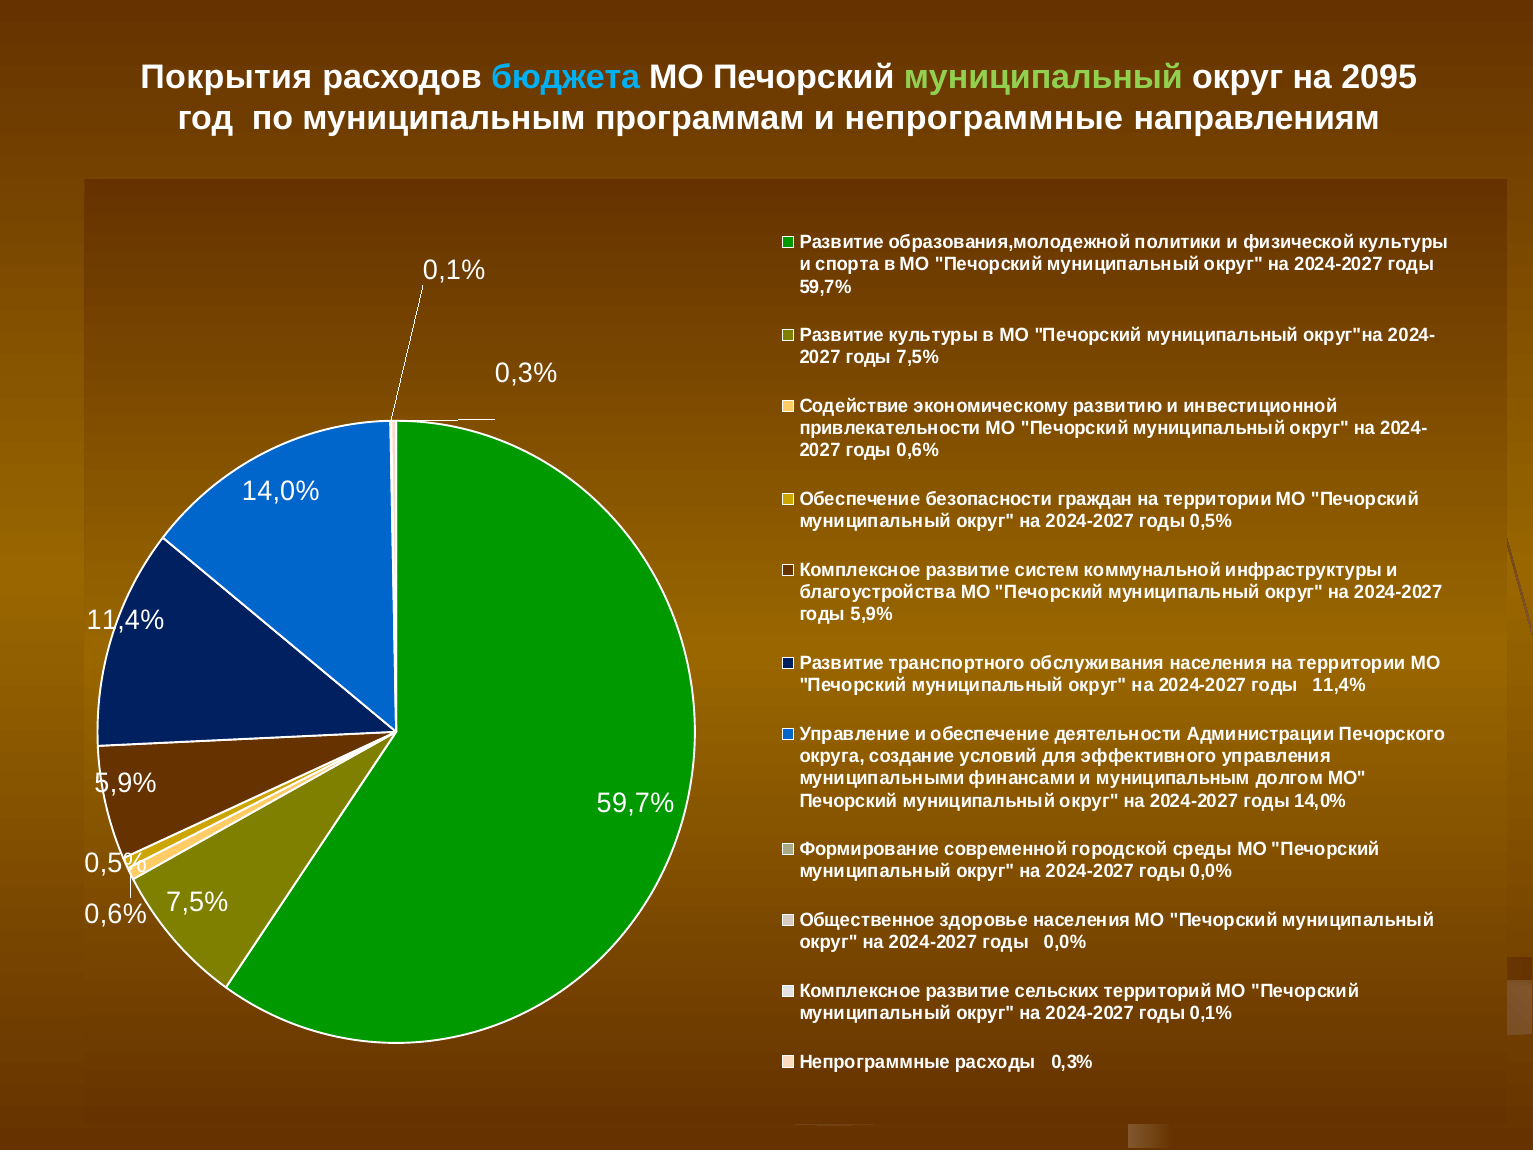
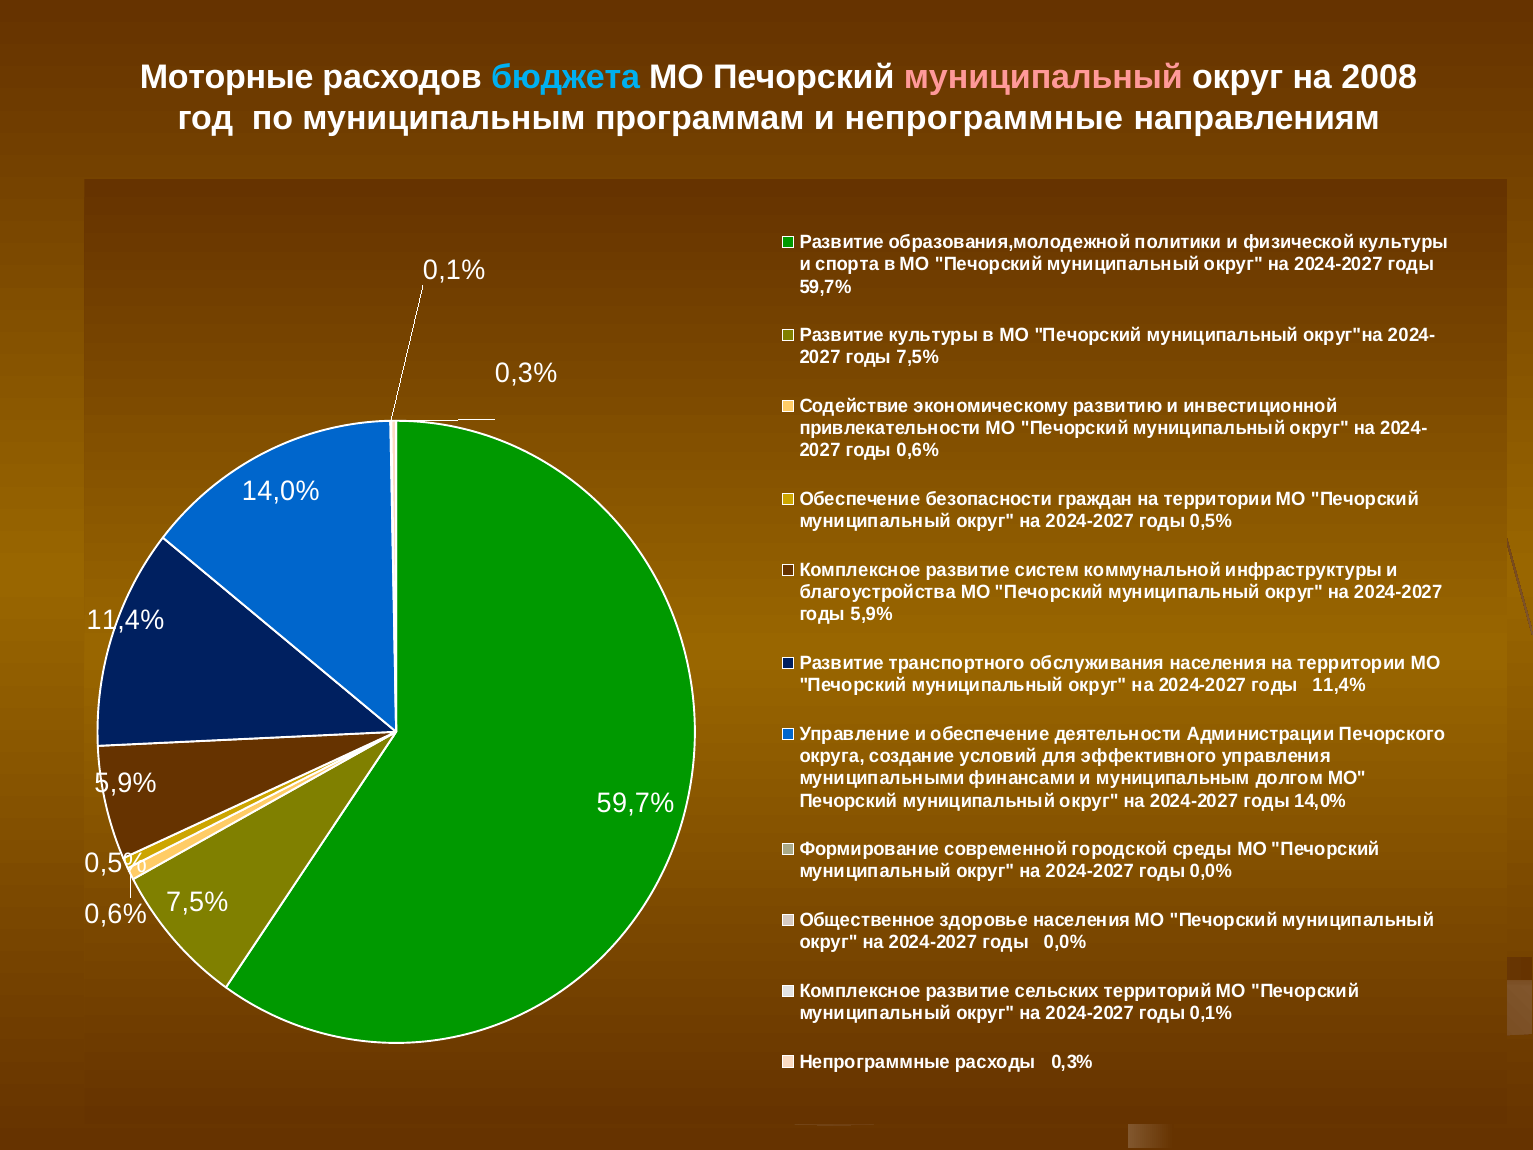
Покрытия: Покрытия -> Моторные (227, 78)
муниципальный colour: light green -> pink (1043, 78)
2095: 2095 -> 2008 (1379, 78)
